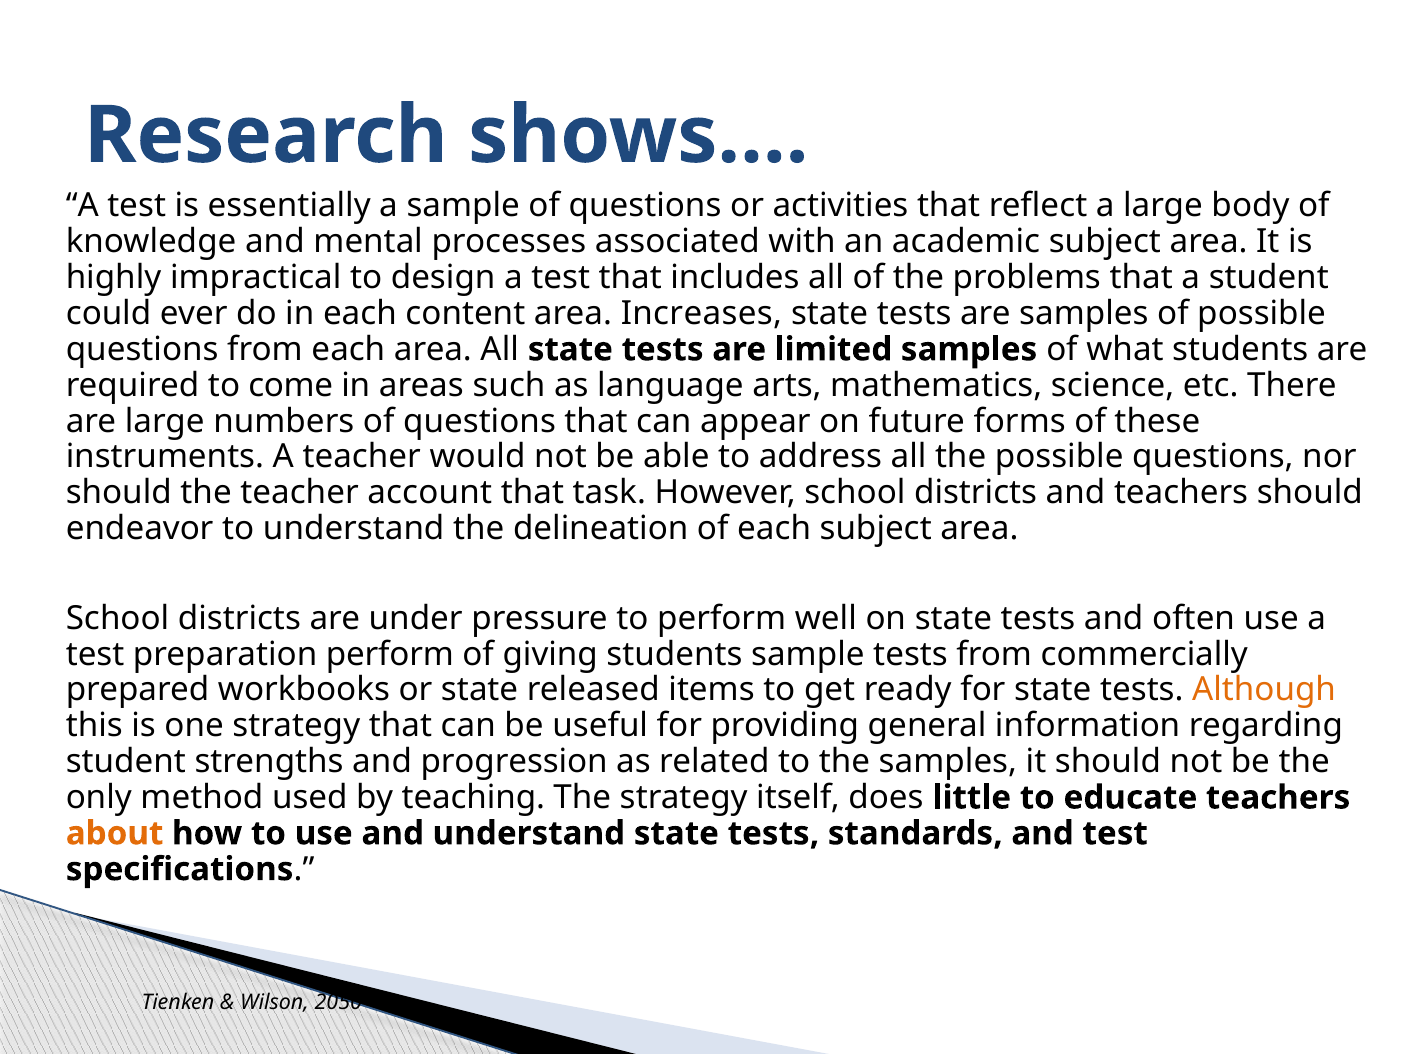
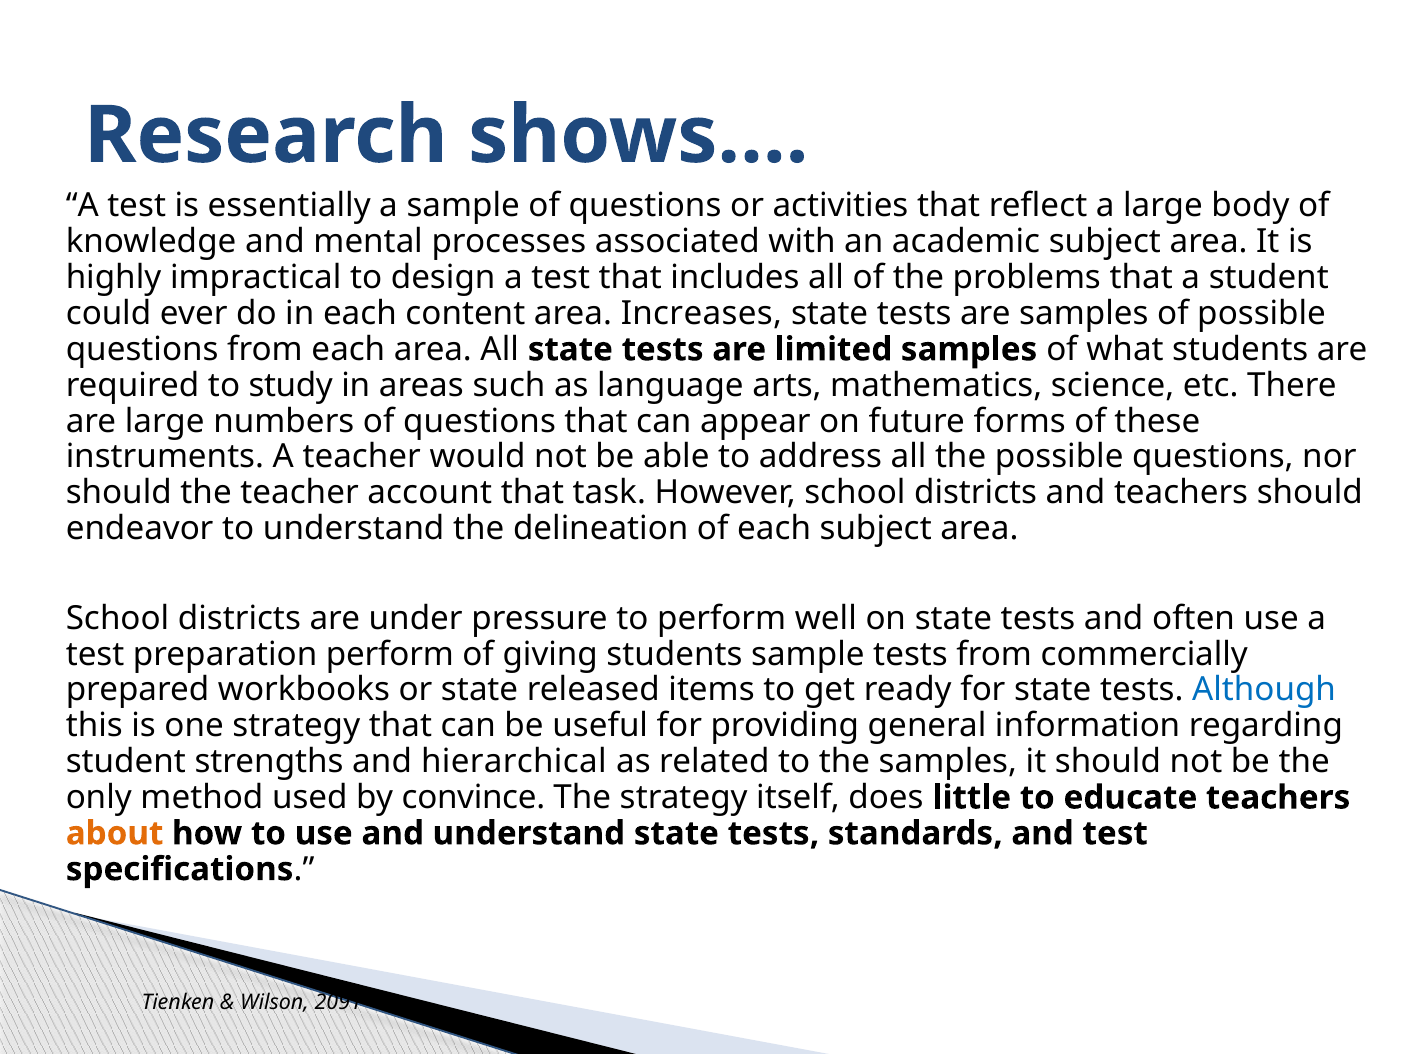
come: come -> study (291, 385)
Although colour: orange -> blue (1264, 690)
progression: progression -> hierarchical (514, 762)
teaching: teaching -> convince (473, 797)
2050: 2050 -> 2091 (338, 1003)
